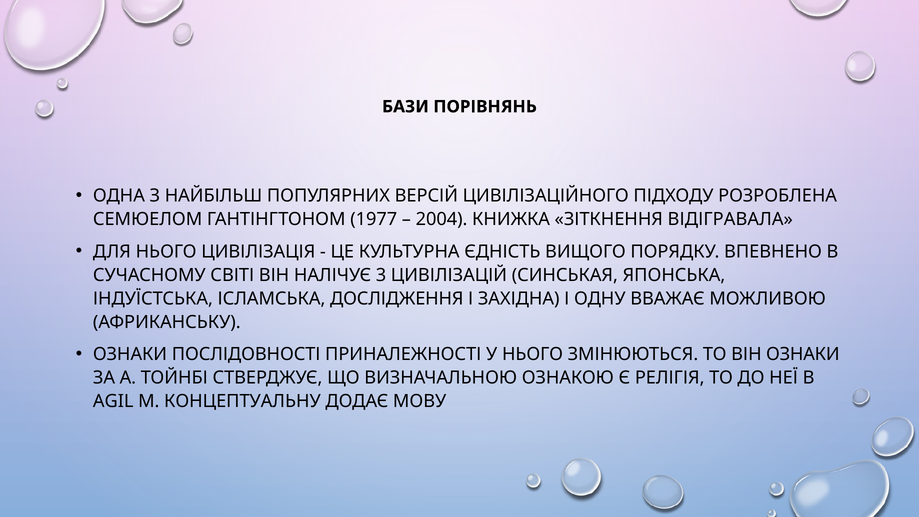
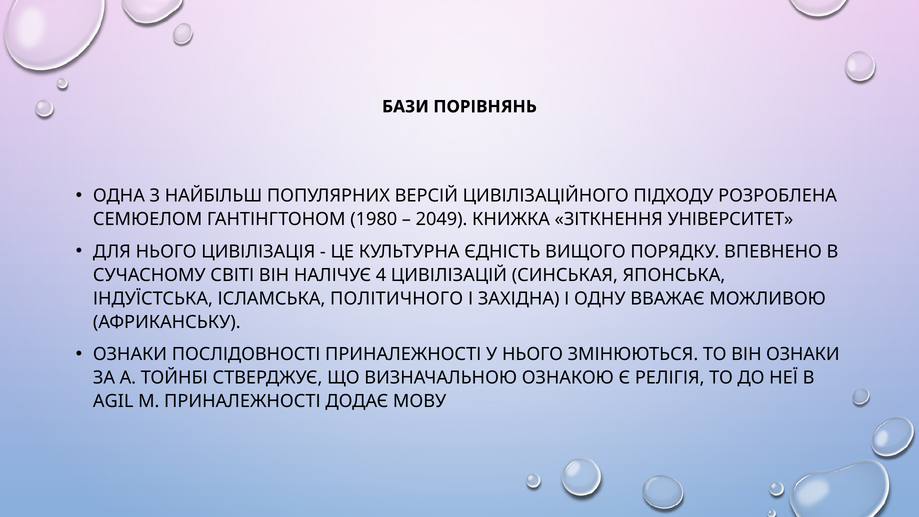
1977: 1977 -> 1980 (374, 219)
2004: 2004 -> 2049 (442, 219)
ВІДІГРАВАЛА: ВІДІГРАВАЛА -> УНІВЕРСИТЕТ (730, 219)
3: 3 -> 4 (381, 275)
ДОСЛІДЖЕННЯ: ДОСЛІДЖЕННЯ -> ПОЛІТИЧНОГО (397, 299)
М КОНЦЕПТУАЛЬНУ: КОНЦЕПТУАЛЬНУ -> ПРИНАЛЕЖНОСТІ (242, 401)
